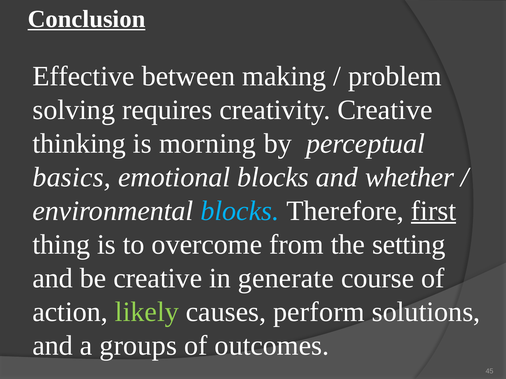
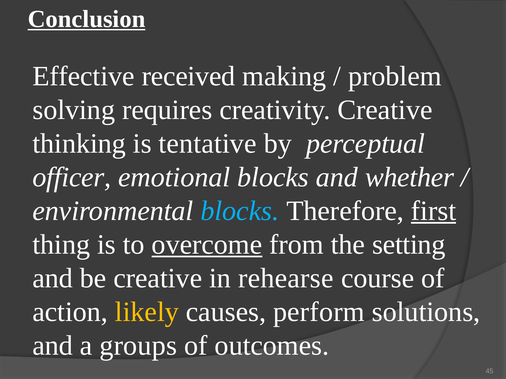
between: between -> received (189, 76)
morning: morning -> tentative (208, 144)
basics: basics -> officer (72, 177)
overcome underline: none -> present (207, 245)
generate: generate -> rehearse (286, 279)
likely colour: light green -> yellow (147, 312)
